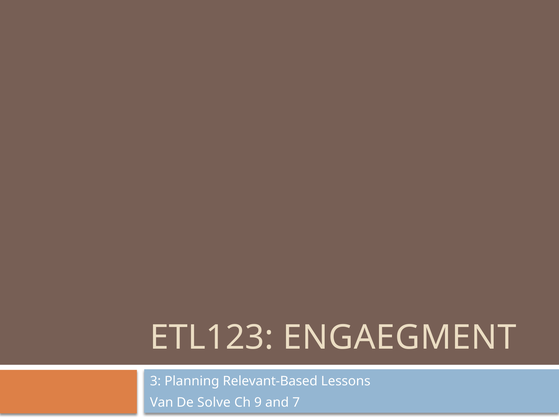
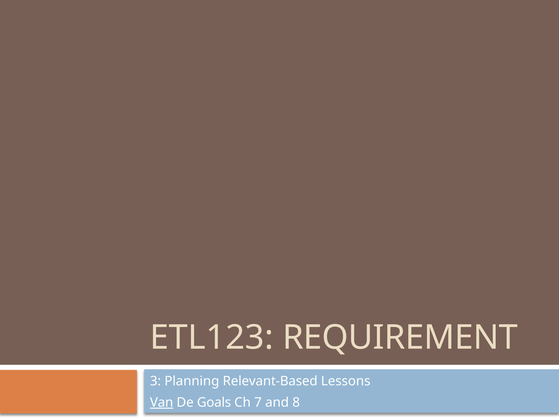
ENGAEGMENT: ENGAEGMENT -> REQUIREMENT (400, 338)
Van underline: none -> present (162, 403)
Solve: Solve -> Goals (214, 403)
9: 9 -> 7 (258, 403)
7: 7 -> 8 (296, 403)
